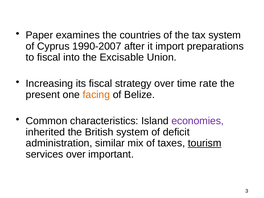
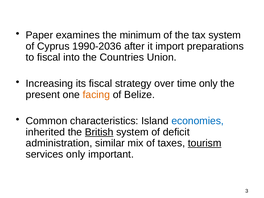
countries: countries -> minimum (140, 35)
1990-2007: 1990-2007 -> 1990-2036 (97, 46)
Excisable: Excisable -> Countries (122, 57)
time rate: rate -> only (208, 84)
economies colour: purple -> blue (198, 121)
British underline: none -> present (99, 132)
services over: over -> only (76, 154)
